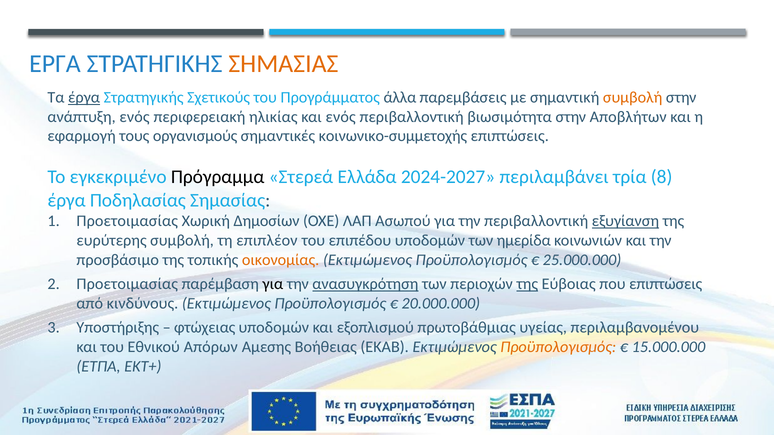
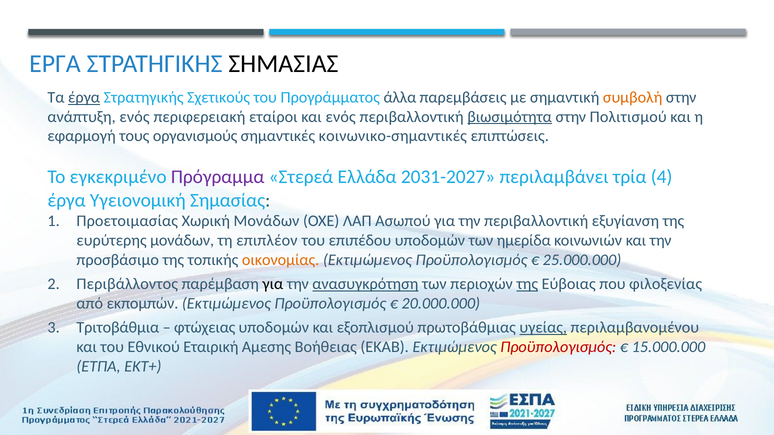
ΣΗΜΑΣΙΑΣ colour: orange -> black (283, 64)
ηλικίας: ηλικίας -> εταίροι (273, 117)
βιωσιμότητα underline: none -> present (510, 117)
Αποβλήτων: Αποβλήτων -> Πολιτισμού (628, 117)
κοινωνικο-συμμετοχής: κοινωνικο-συμμετοχής -> κοινωνικο-σημαντικές (393, 136)
Πρόγραμμα colour: black -> purple (218, 177)
2024-2027: 2024-2027 -> 2031-2027 (448, 177)
8: 8 -> 4 (662, 177)
Ποδηλασίας: Ποδηλασίας -> Υγειονομική (138, 200)
Χωρική Δημοσίων: Δημοσίων -> Μονάδων (266, 221)
εξυγίανση underline: present -> none (625, 221)
ευρύτερης συμβολή: συμβολή -> μονάδων (182, 241)
Προετοιμασίας: Προετοιμασίας -> Περιβάλλοντος (127, 284)
που επιπτώσεις: επιπτώσεις -> φιλοξενίας (666, 284)
κινδύνους: κινδύνους -> εκπομπών (143, 304)
Υποστήριξης: Υποστήριξης -> Τριτοβάθμια (118, 328)
υγείας underline: none -> present (543, 328)
Απόρων: Απόρων -> Εταιρική (211, 347)
Προϋπολογισμός colour: orange -> red (558, 347)
